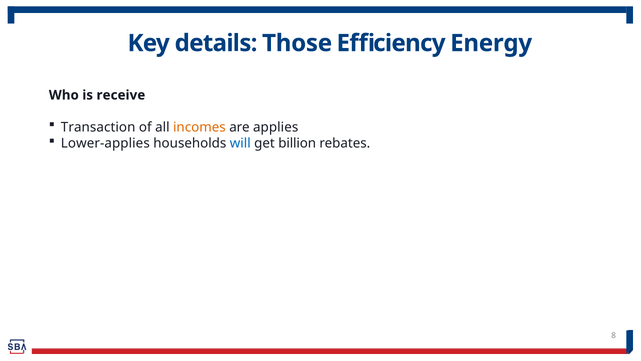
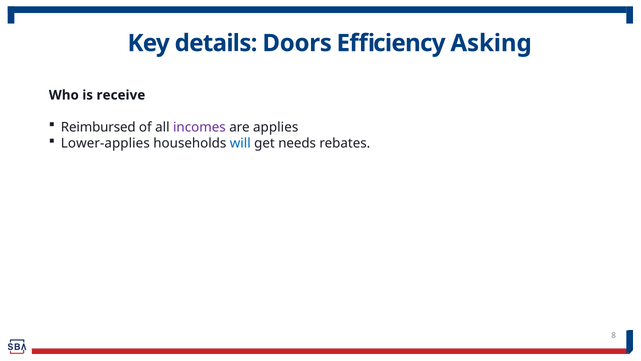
Those: Those -> Doors (297, 43)
Energy: Energy -> Asking (491, 43)
Transaction: Transaction -> Reimbursed (98, 127)
incomes colour: orange -> purple (199, 127)
billion: billion -> needs (297, 143)
